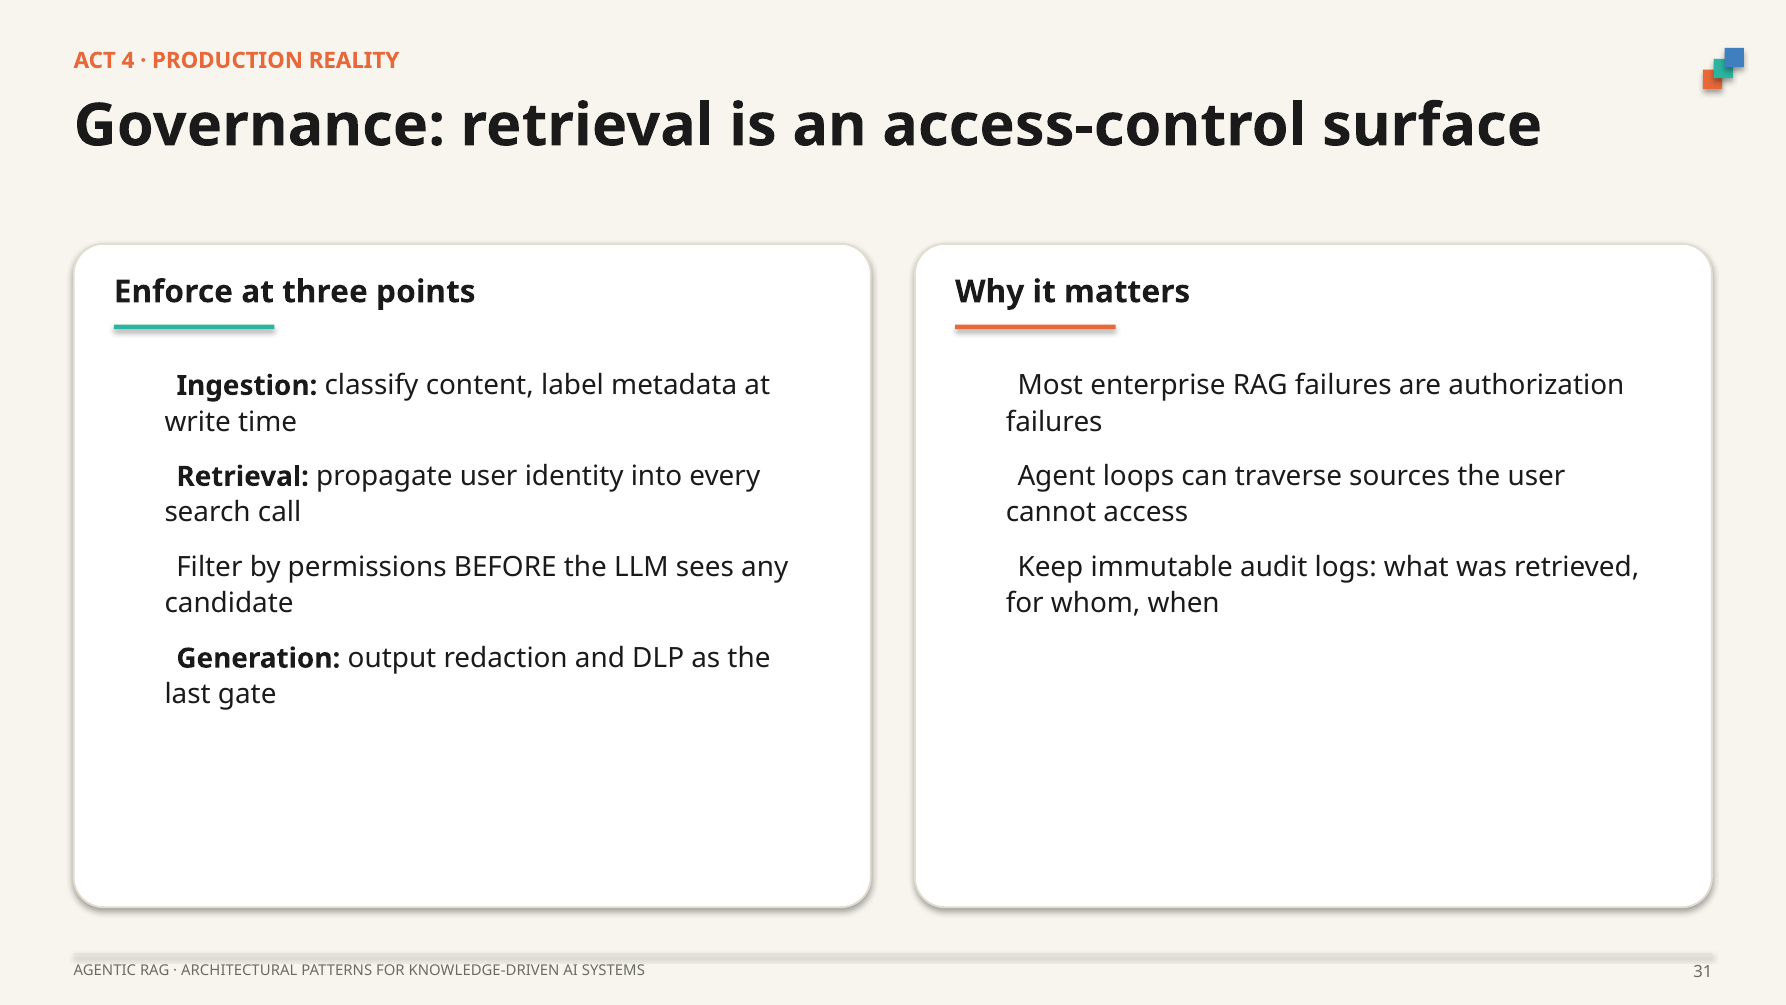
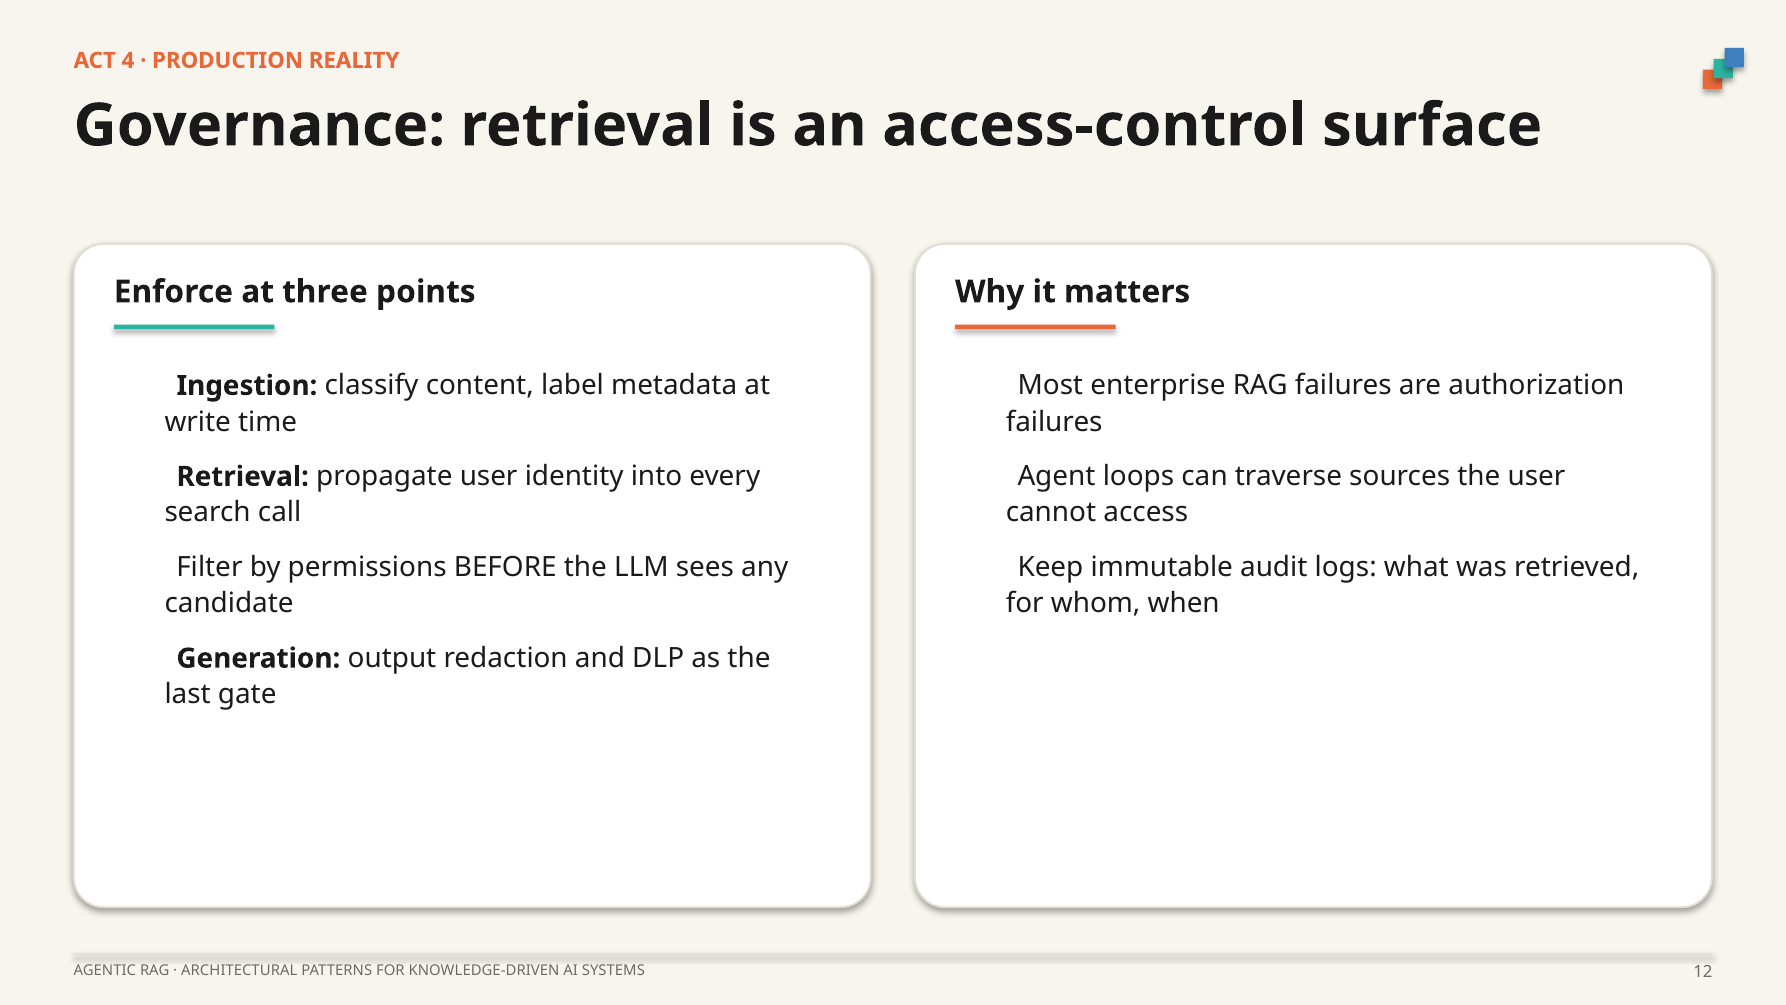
31: 31 -> 12 (1703, 972)
